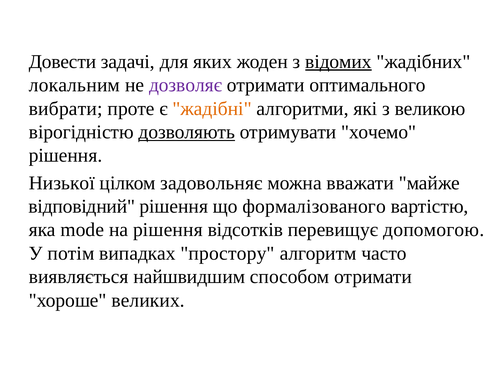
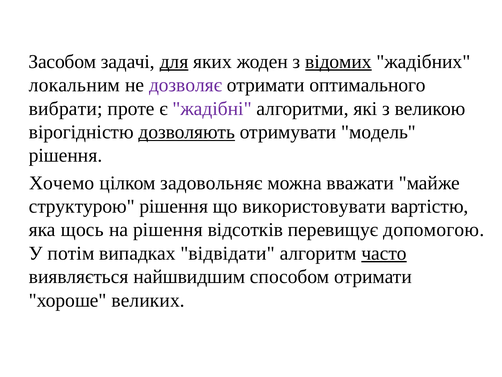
Довести: Довести -> Засобом (62, 62)
для underline: none -> present (174, 62)
жадібні colour: orange -> purple (212, 108)
хочемо: хочемо -> модель (379, 132)
Низької: Низької -> Хочемо (62, 183)
відповідний: відповідний -> структурою (82, 206)
формалізованого: формалізованого -> використовувати (314, 206)
mode: mode -> щось (82, 230)
простору: простору -> відвідати (228, 253)
часто underline: none -> present (384, 253)
